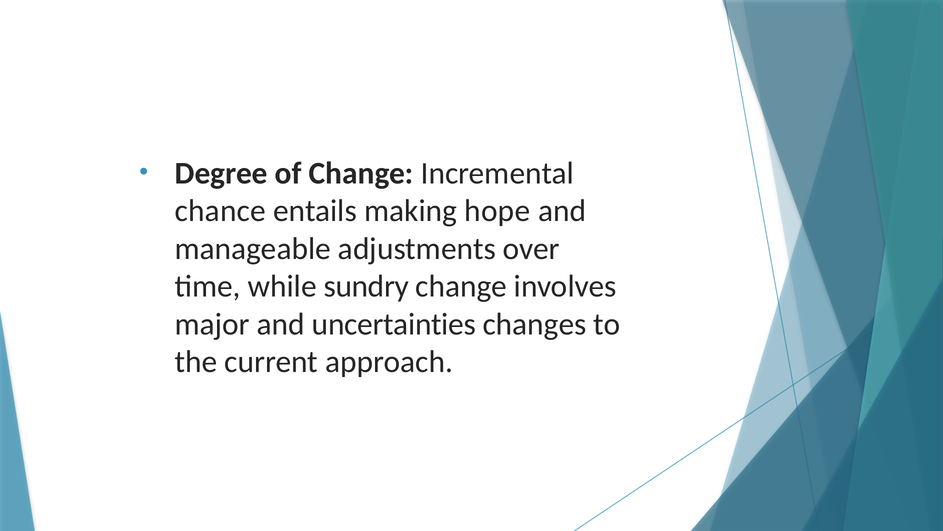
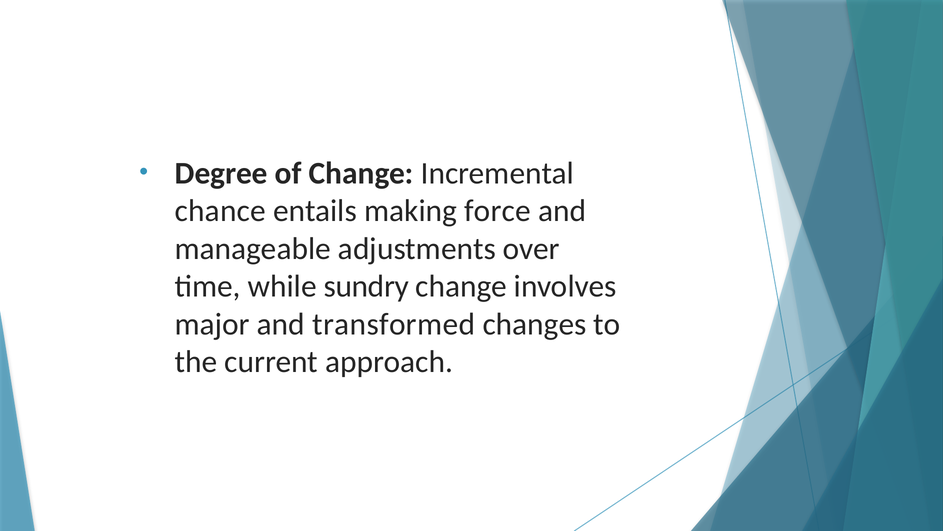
hope: hope -> force (497, 211)
uncertainties: uncertainties -> transformed (394, 324)
